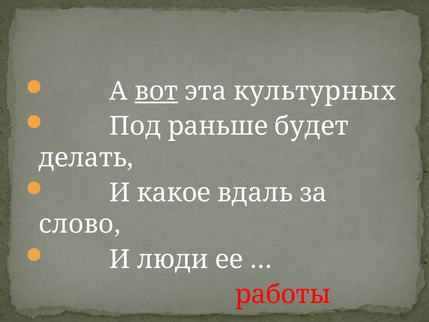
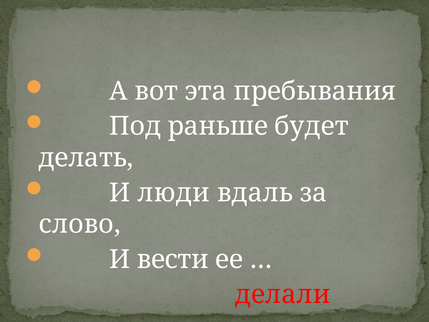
вот underline: present -> none (156, 91)
культурных: культурных -> пребывания (315, 91)
какое: какое -> люди (174, 193)
люди: люди -> вести (173, 259)
работы: работы -> делали (283, 294)
